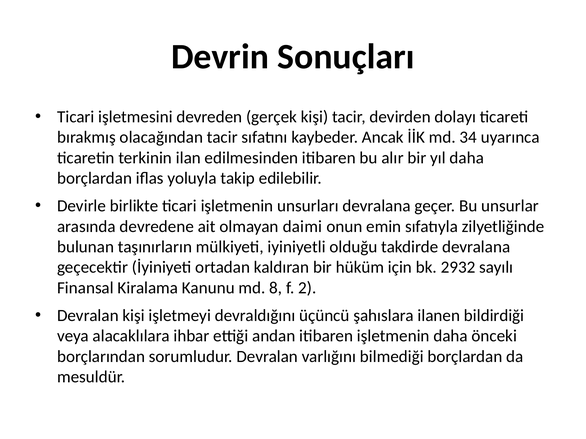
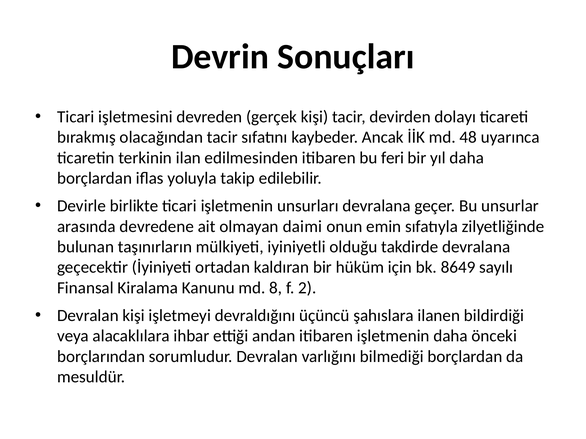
34: 34 -> 48 (468, 137)
alır: alır -> feri (393, 158)
2932: 2932 -> 8649 (458, 268)
